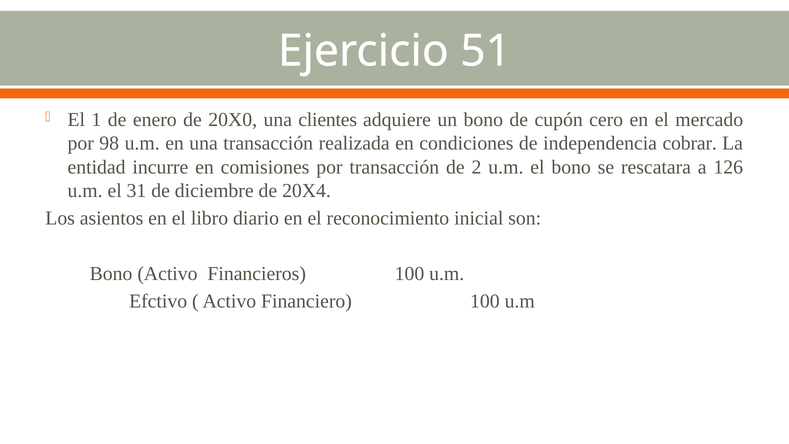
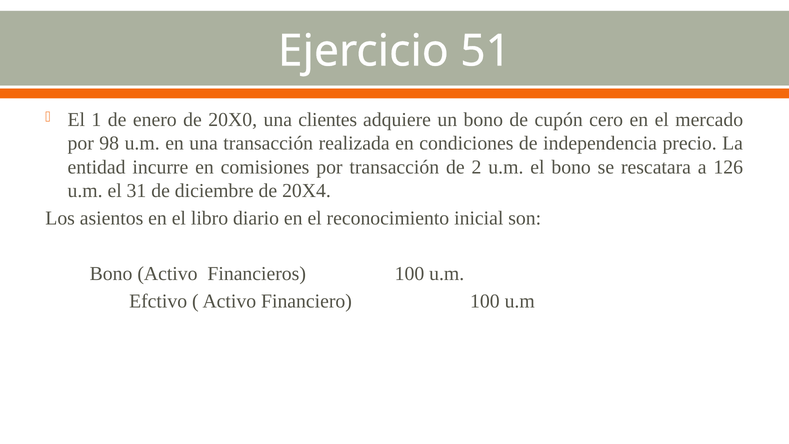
cobrar: cobrar -> precio (690, 143)
